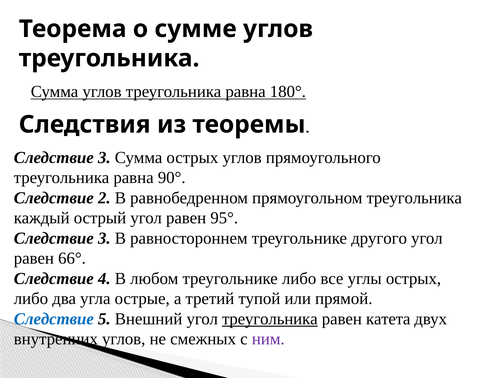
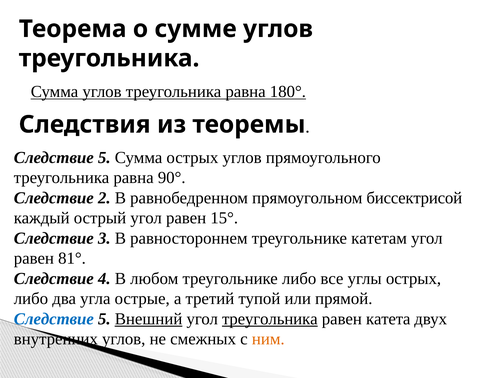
3: 3 -> 5 (104, 158)
прямоугольном треугольника: треугольника -> биссектрисой (414, 198)
95°: 95° -> 15° (224, 218)
другого: другого -> катетам (379, 238)
66°: 66° -> 81° (72, 258)
Внешний underline: none -> present (149, 319)
ним colour: purple -> orange (268, 339)
